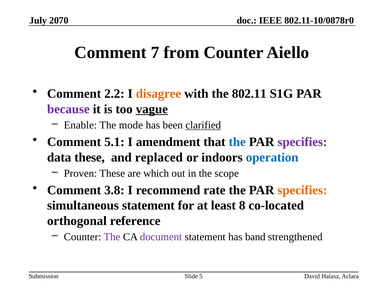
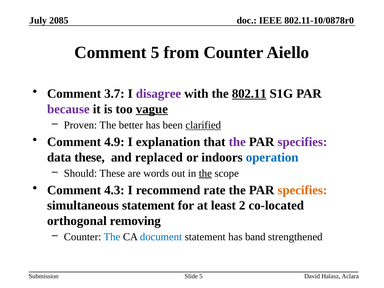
2070: 2070 -> 2085 (59, 20)
Comment 7: 7 -> 5 (155, 52)
2.2: 2.2 -> 3.7 (114, 94)
disagree colour: orange -> purple (159, 94)
802.11 underline: none -> present (249, 94)
Enable: Enable -> Proven (80, 125)
mode: mode -> better (131, 125)
5.1: 5.1 -> 4.9 (114, 142)
amendment: amendment -> explanation (168, 142)
the colour: blue -> purple (237, 142)
Proven: Proven -> Should (80, 173)
which: which -> words (156, 173)
the underline: none -> present (205, 173)
3.8: 3.8 -> 4.3 (114, 190)
8: 8 -> 2 (242, 205)
reference: reference -> removing (135, 221)
The colour: purple -> blue (112, 237)
document colour: purple -> blue (161, 237)
